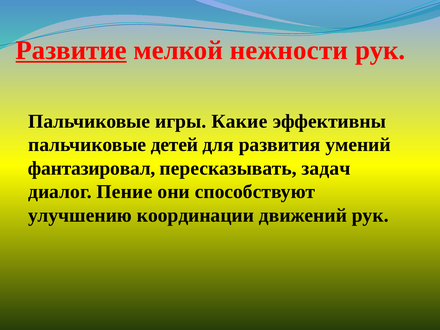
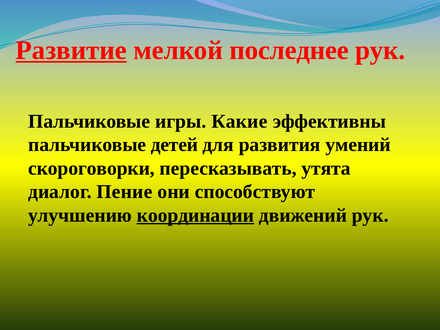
нежности: нежности -> последнее (289, 50)
фантазировал: фантазировал -> скороговорки (92, 168)
задач: задач -> утята (326, 168)
координации underline: none -> present (195, 215)
